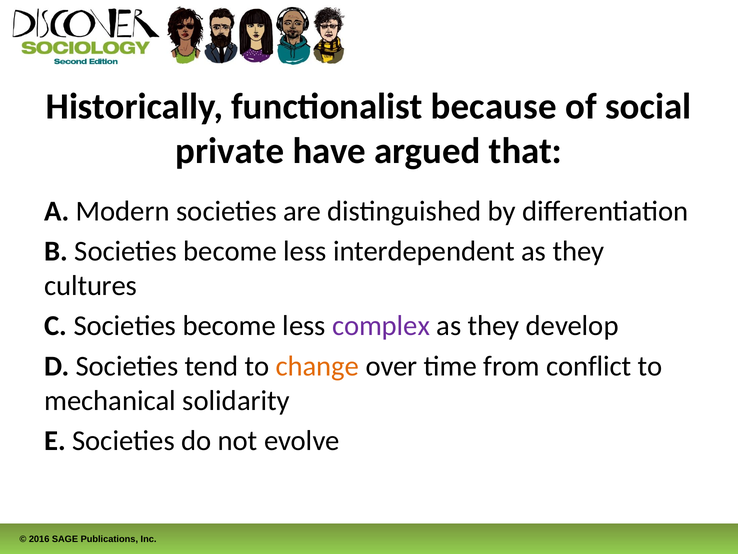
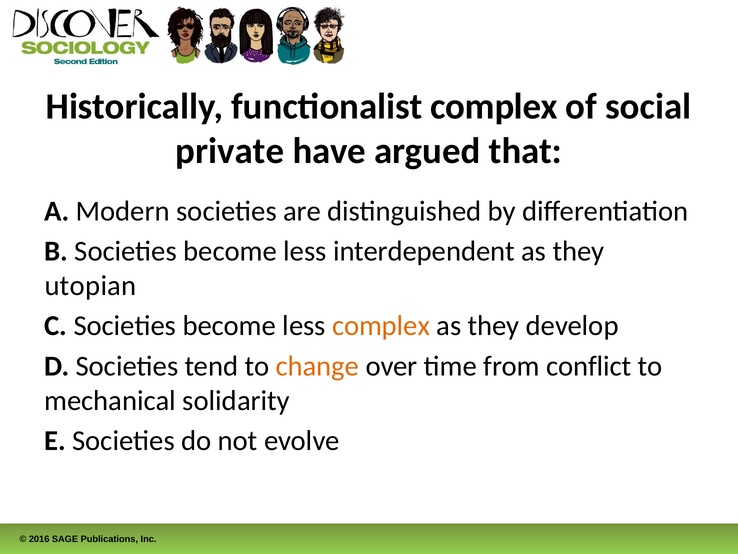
functionalist because: because -> complex (494, 107)
cultures: cultures -> utopian (91, 286)
complex colour: purple -> orange (381, 326)
